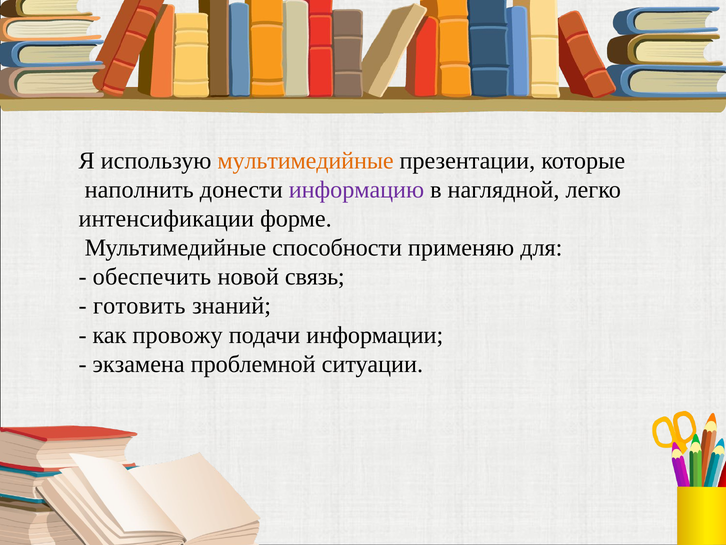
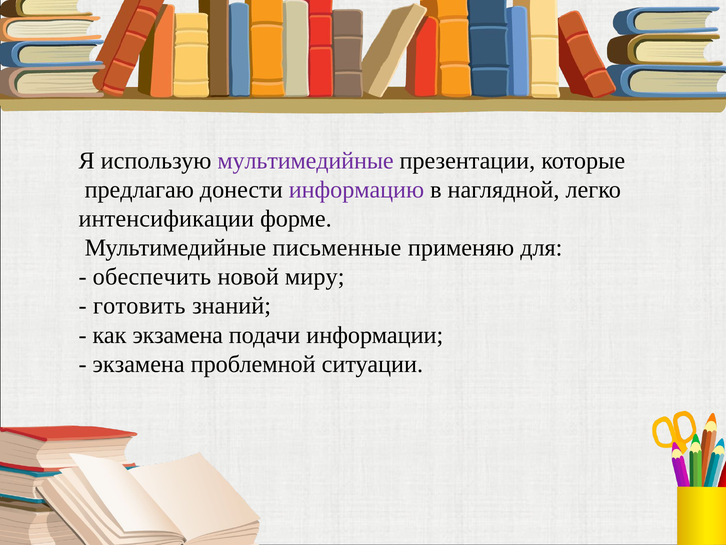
мультимедийные colour: orange -> purple (306, 161)
наполнить: наполнить -> предлагаю (139, 190)
способности: способности -> письменные (337, 248)
связь: связь -> миру (315, 277)
как провожу: провожу -> экзамена (178, 335)
